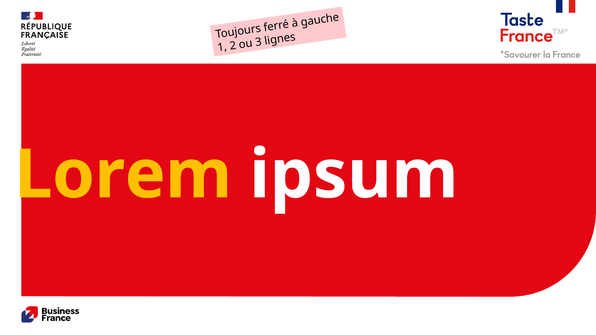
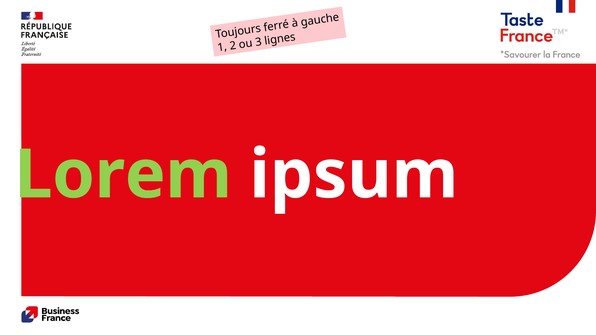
Lorem colour: yellow -> light green (123, 175)
